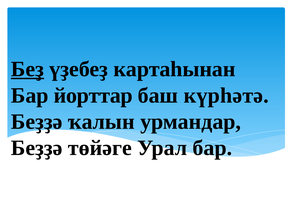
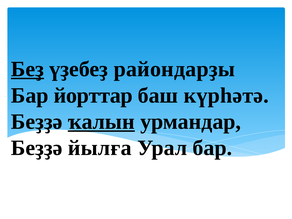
картаһынан: картаһынан -> райондарҙы (174, 69)
ҡалын underline: none -> present (101, 122)
төйәге: төйәге -> йылға (100, 148)
